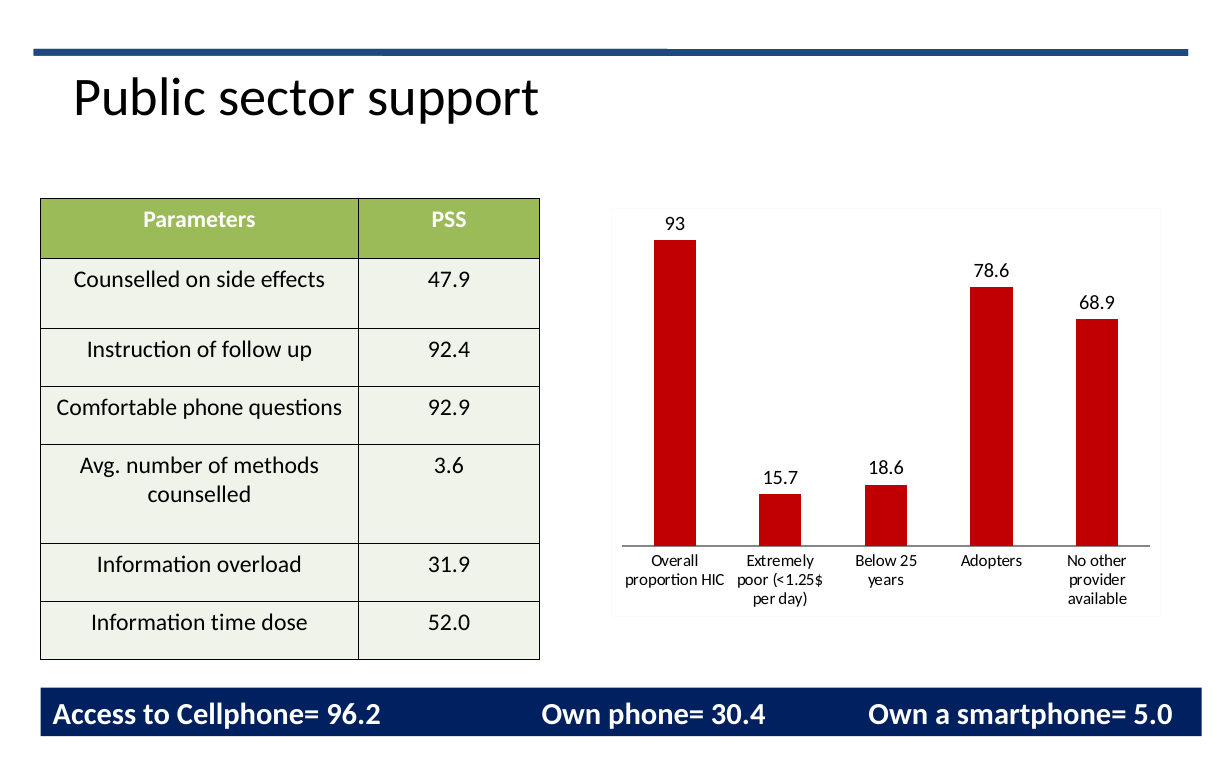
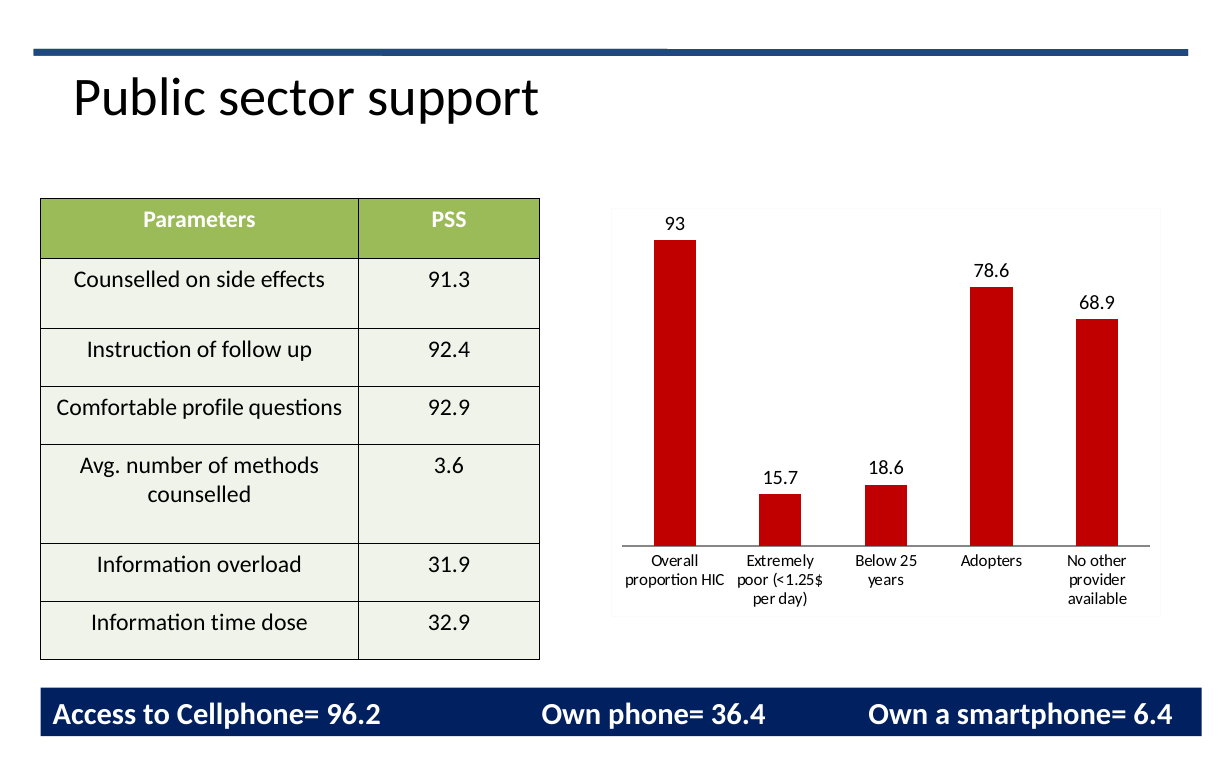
47.9: 47.9 -> 91.3 (449, 279)
phone: phone -> profile (213, 407)
52.0: 52.0 -> 32.9 (449, 622)
30.4: 30.4 -> 36.4 (738, 714)
5.0: 5.0 -> 6.4 (1153, 714)
